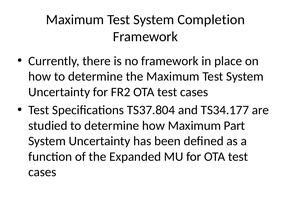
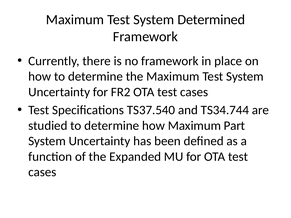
Completion: Completion -> Determined (211, 20)
TS37.804: TS37.804 -> TS37.540 (151, 110)
TS34.177: TS34.177 -> TS34.744 (225, 110)
